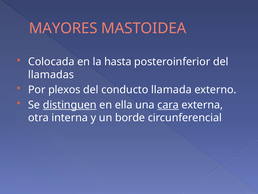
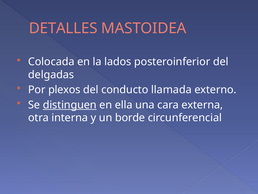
MAYORES: MAYORES -> DETALLES (63, 28)
hasta: hasta -> lados (118, 62)
llamadas: llamadas -> delgadas (51, 74)
cara underline: present -> none (168, 105)
